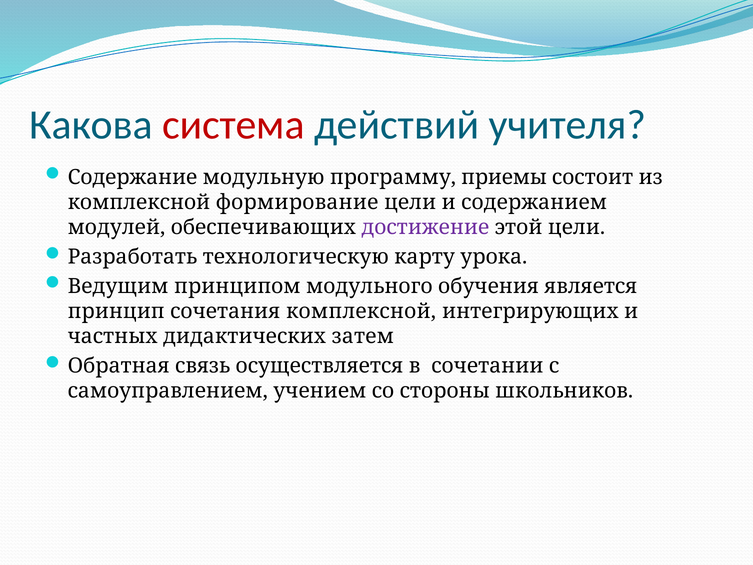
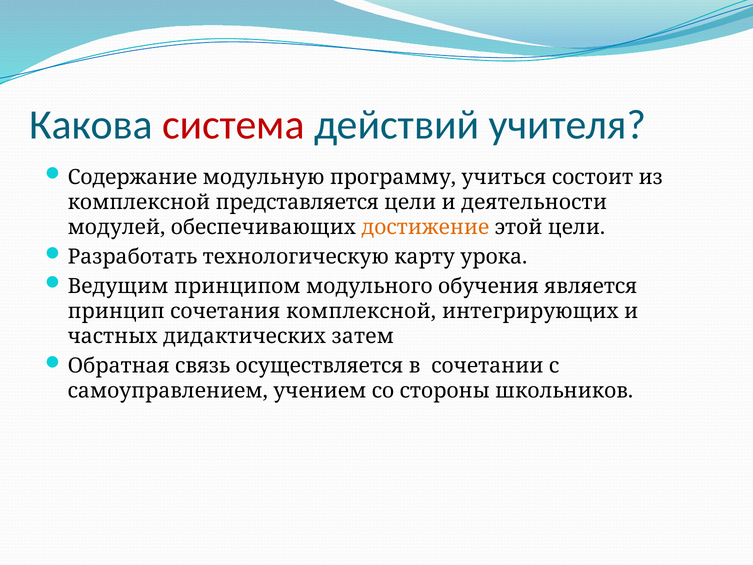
приемы: приемы -> учиться (504, 177)
формирование: формирование -> представляется (297, 202)
содержанием: содержанием -> деятельности (534, 202)
достижение colour: purple -> orange (425, 227)
